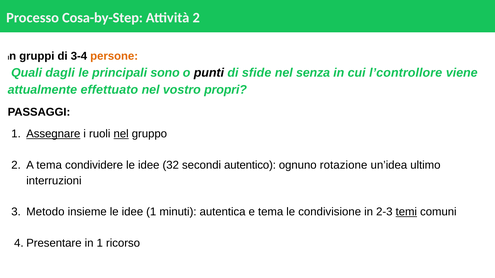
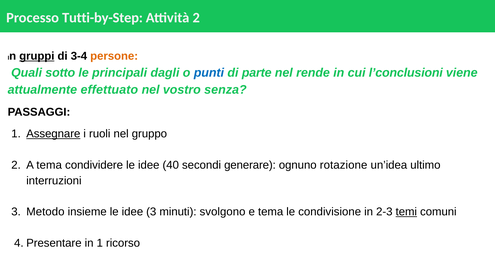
Cosa-by-Step: Cosa-by-Step -> Tutti-by-Step (102, 18)
gruppi underline: none -> present (37, 56)
dagli: dagli -> sotto (60, 73)
sono: sono -> dagli (165, 73)
punti colour: black -> blue (209, 73)
sfide: sfide -> parte (257, 73)
senza: senza -> rende (313, 73)
l’controllore: l’controllore -> l’conclusioni (406, 73)
propri: propri -> senza (225, 90)
nel underline: present -> none (121, 134)
32: 32 -> 40 (171, 165)
autentico: autentico -> generare (250, 165)
idee 1: 1 -> 3 (151, 212)
autentica: autentica -> svolgono (223, 212)
